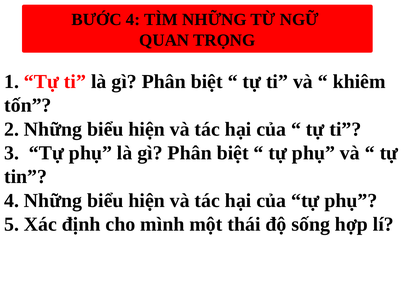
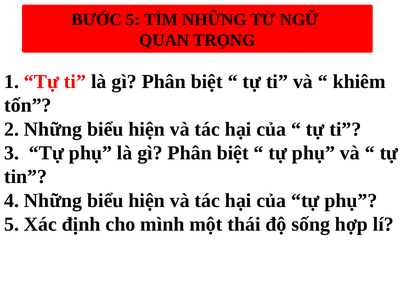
BƯỚC 4: 4 -> 5 (133, 20)
